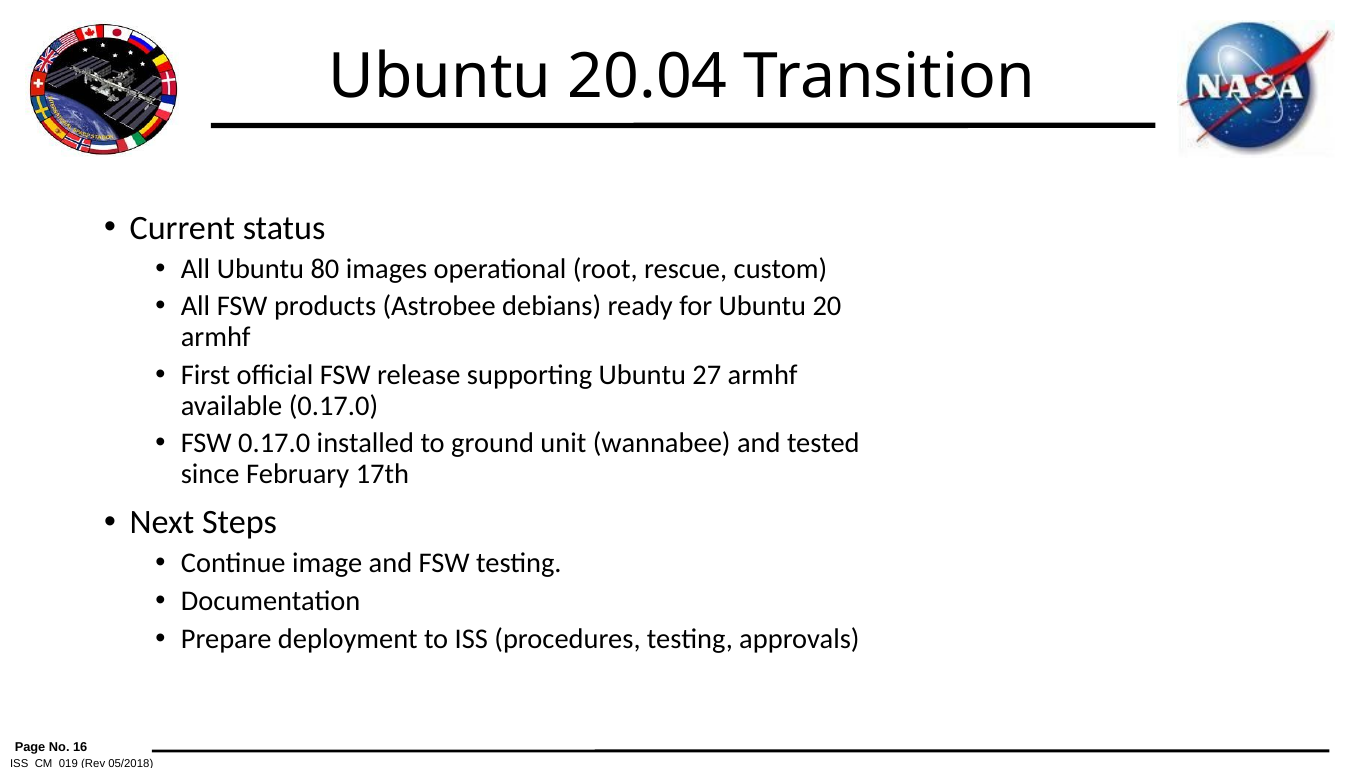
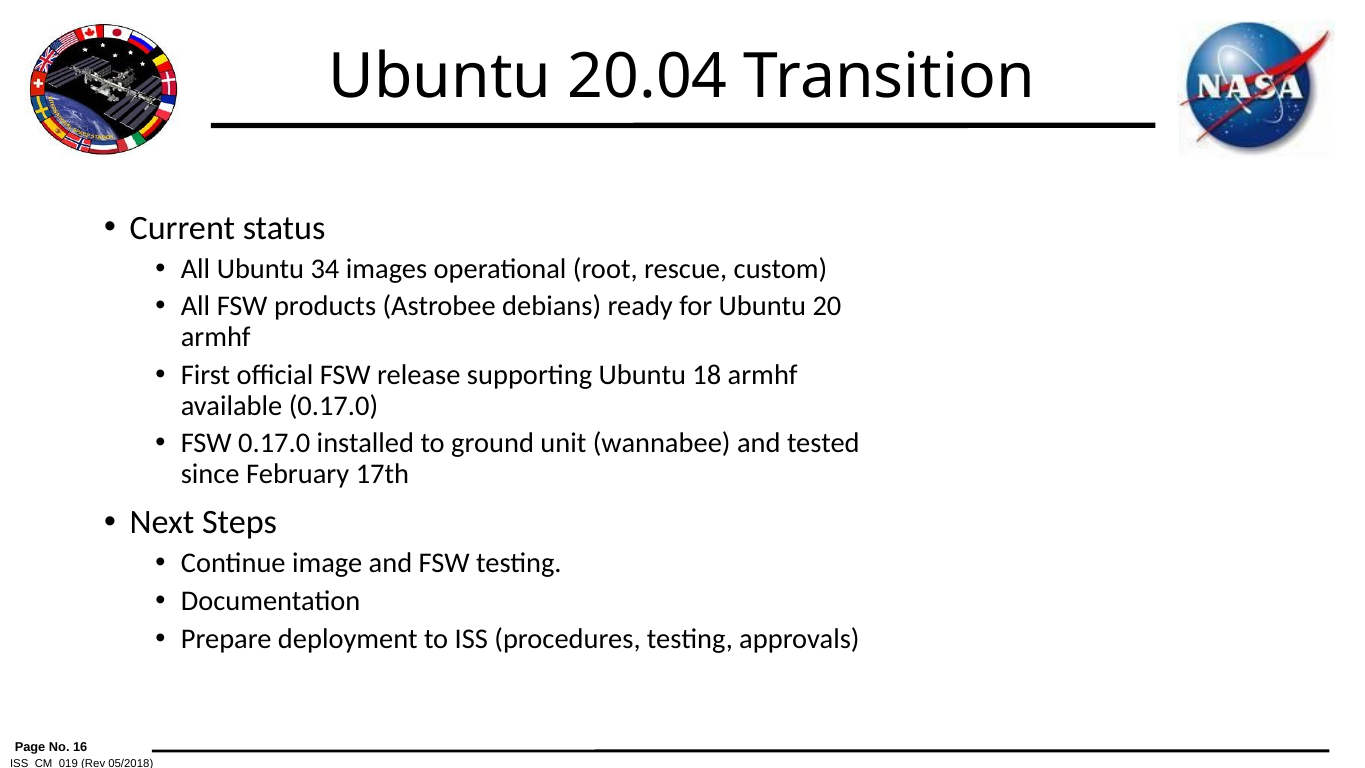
80: 80 -> 34 (325, 269)
27: 27 -> 18 (707, 375)
